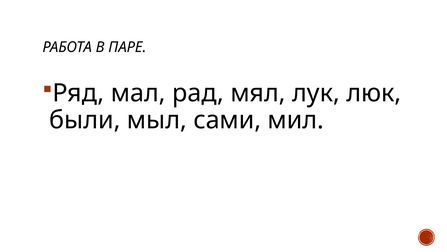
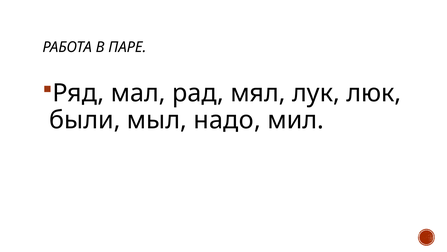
сами: сами -> надо (227, 120)
